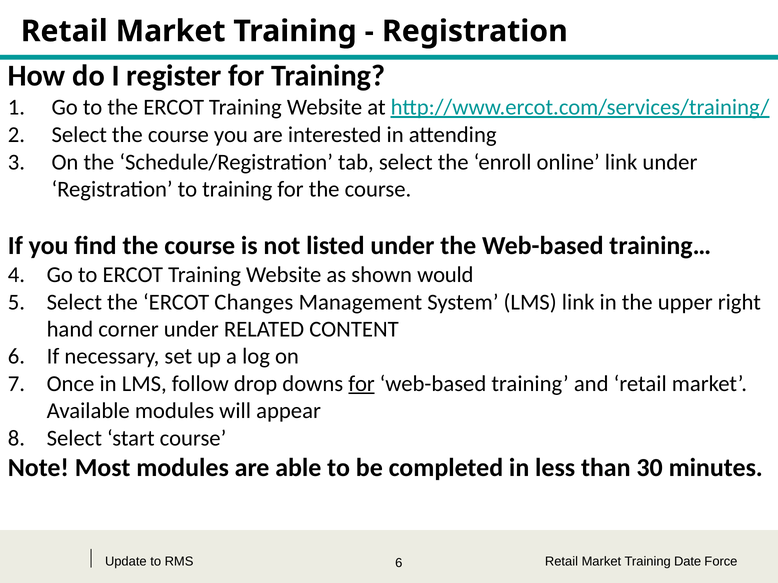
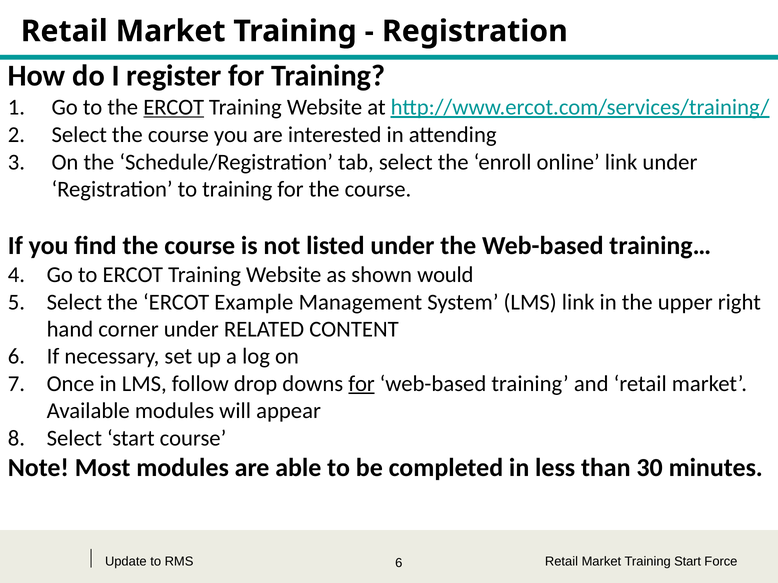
ERCOT underline: none -> present (174, 107)
Changes: Changes -> Example (254, 302)
Training Date: Date -> Start (688, 562)
